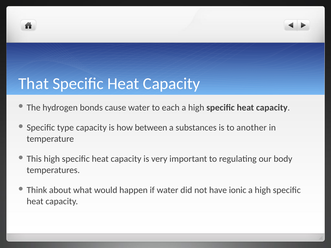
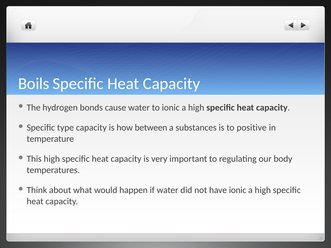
That: That -> Boils (34, 84)
to each: each -> ionic (171, 108)
another: another -> positive (252, 128)
